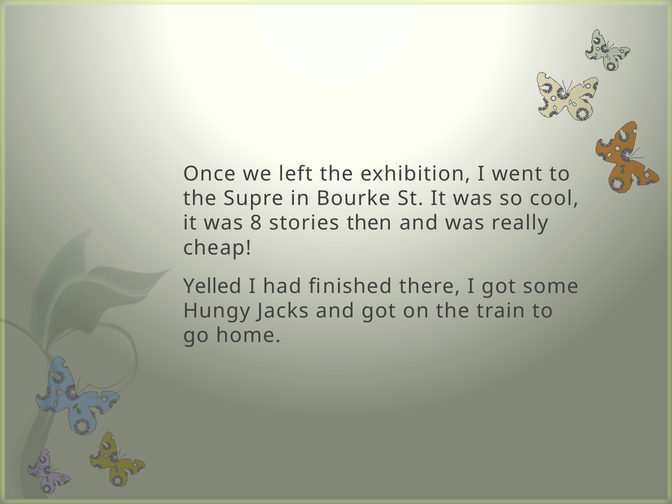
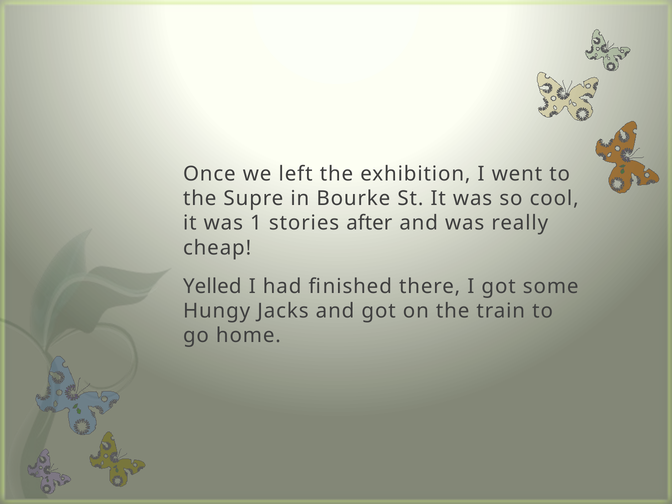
8: 8 -> 1 (256, 223)
then: then -> after (369, 223)
